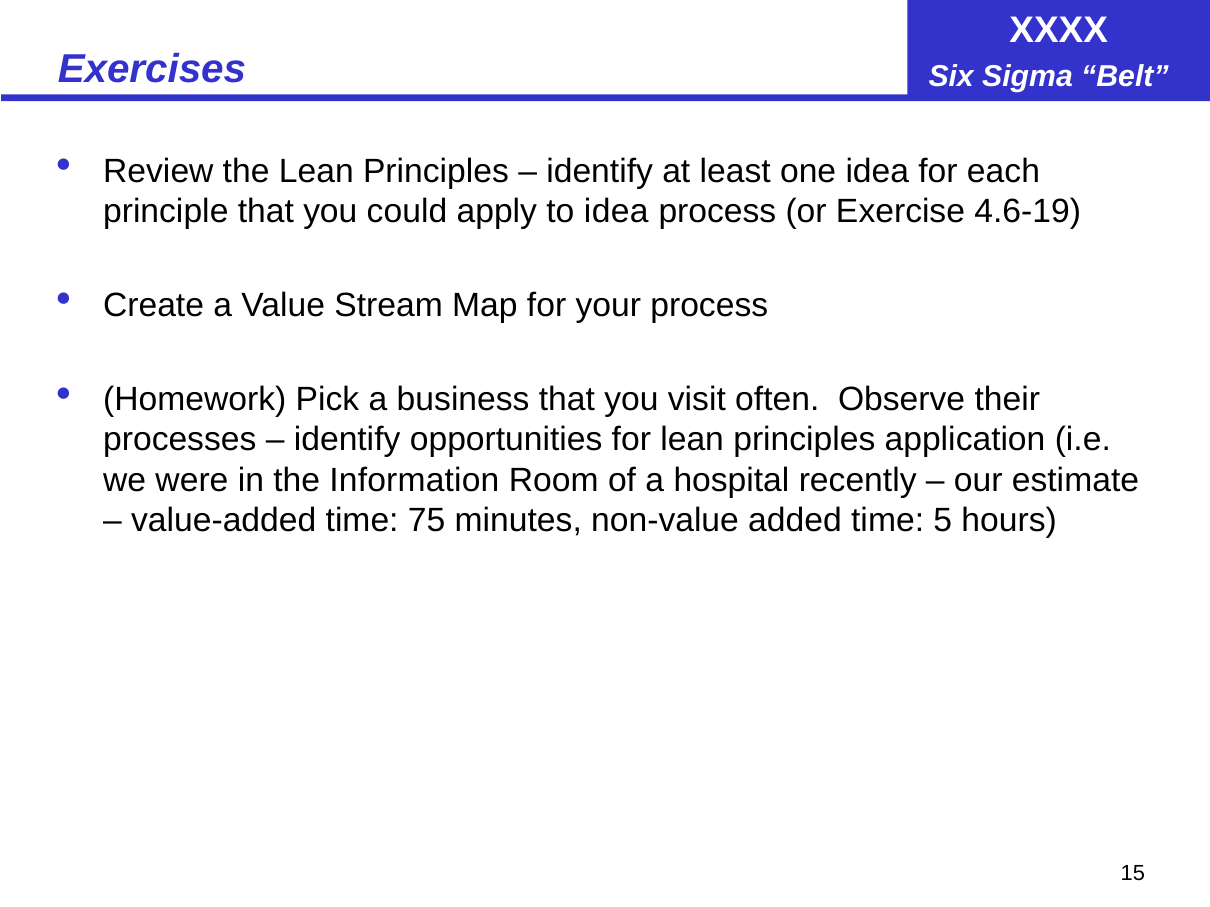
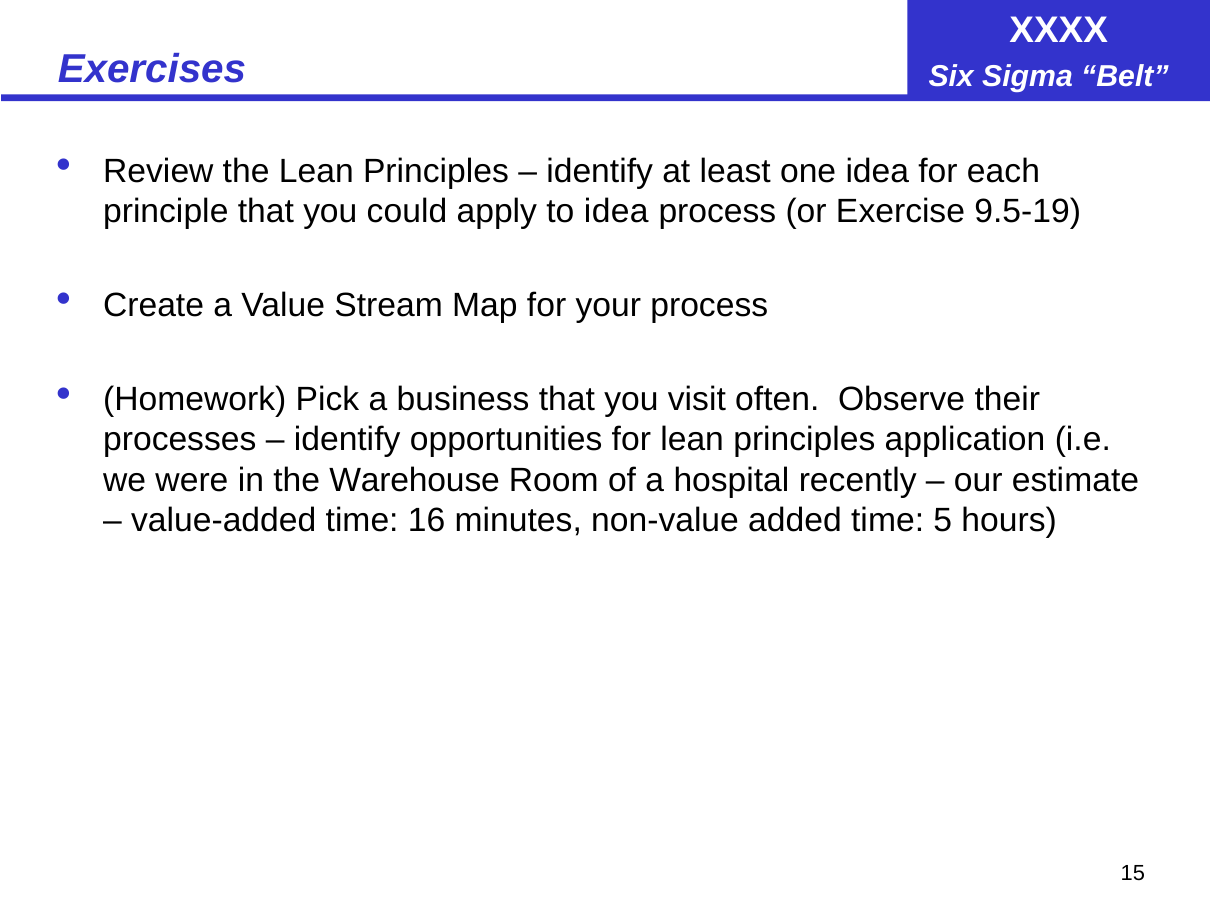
4.6-19: 4.6-19 -> 9.5-19 (1028, 211)
Information: Information -> Warehouse (415, 480)
75: 75 -> 16 (427, 521)
